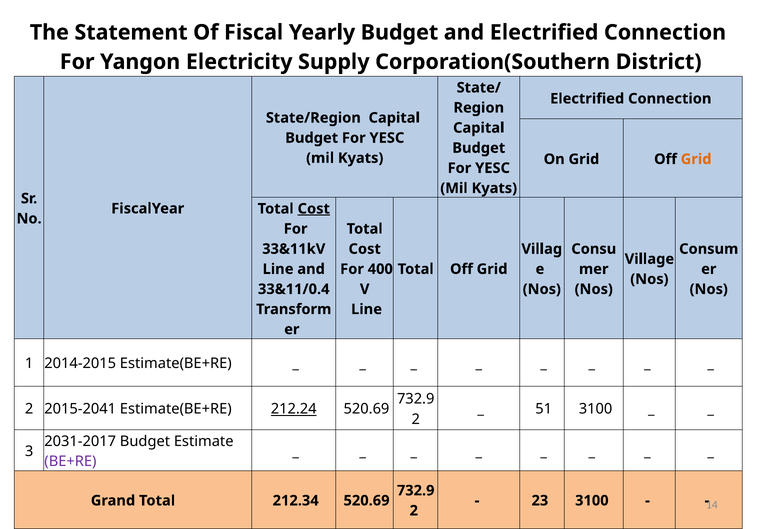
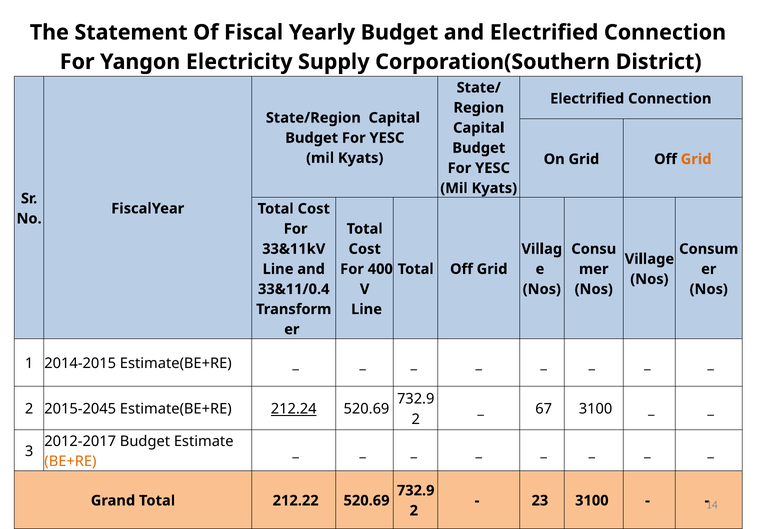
Cost underline: present -> none (314, 208)
2015-2041: 2015-2041 -> 2015-2045 (80, 409)
51: 51 -> 67 (544, 409)
2031-2017: 2031-2017 -> 2012-2017 (80, 441)
BE+RE colour: purple -> orange (70, 461)
212.34: 212.34 -> 212.22 (296, 500)
